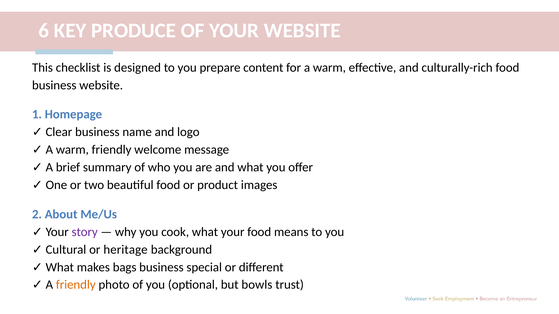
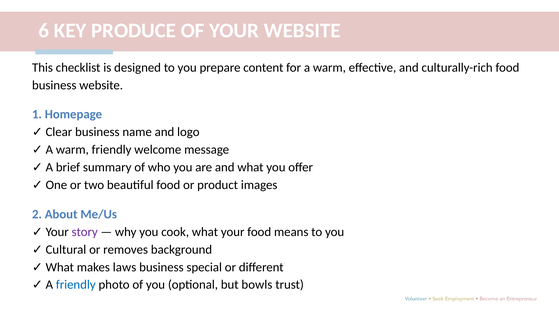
heritage: heritage -> removes (126, 250)
bags: bags -> laws (125, 268)
friendly colour: orange -> blue (76, 285)
